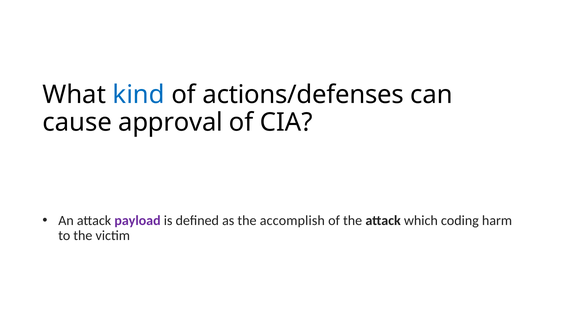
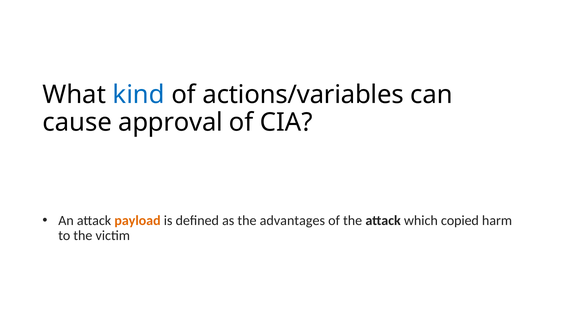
actions/defenses: actions/defenses -> actions/variables (303, 95)
payload colour: purple -> orange (138, 221)
accomplish: accomplish -> advantages (292, 221)
coding: coding -> copied (460, 221)
